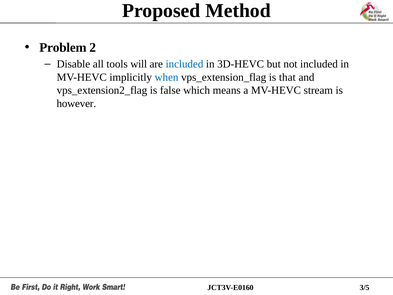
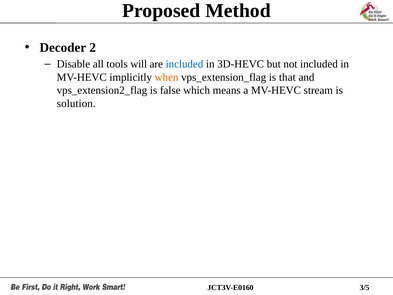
Problem: Problem -> Decoder (63, 48)
when colour: blue -> orange (167, 77)
however: however -> solution (76, 103)
